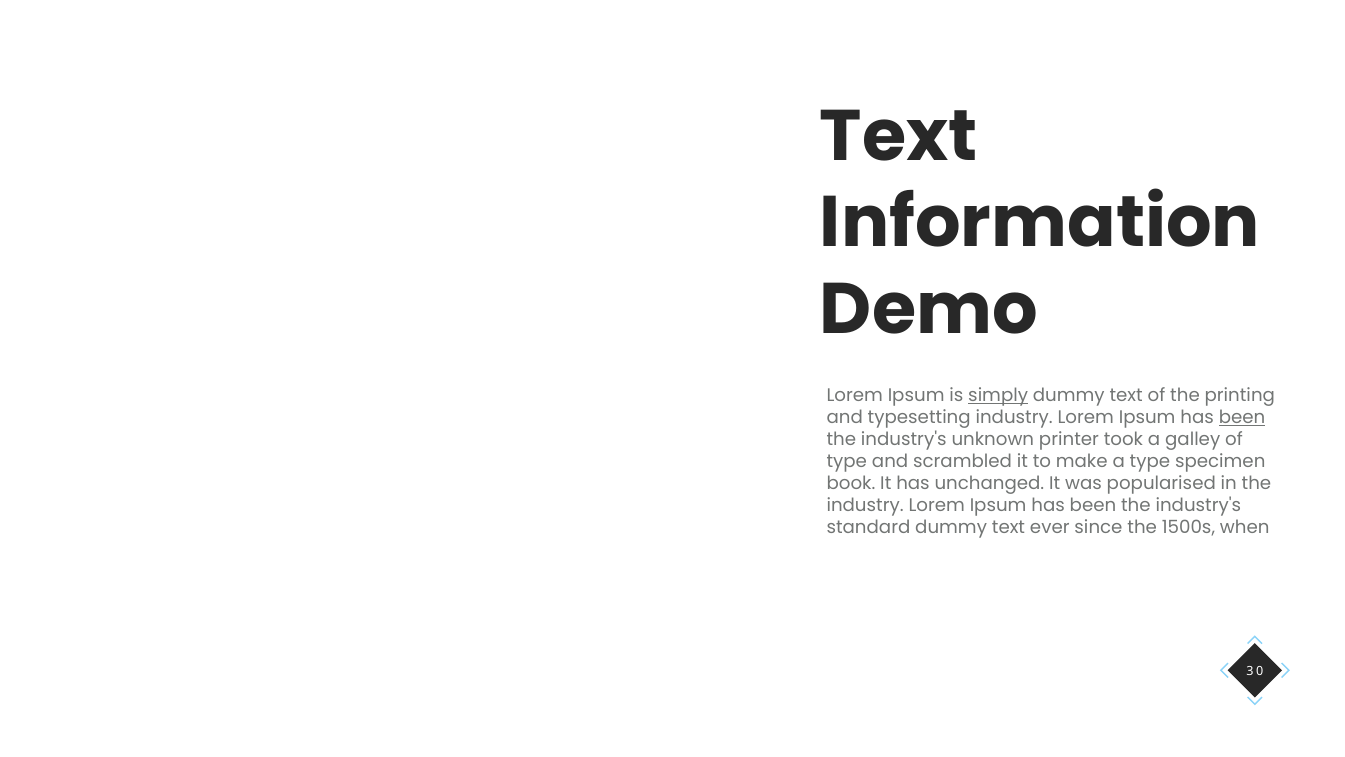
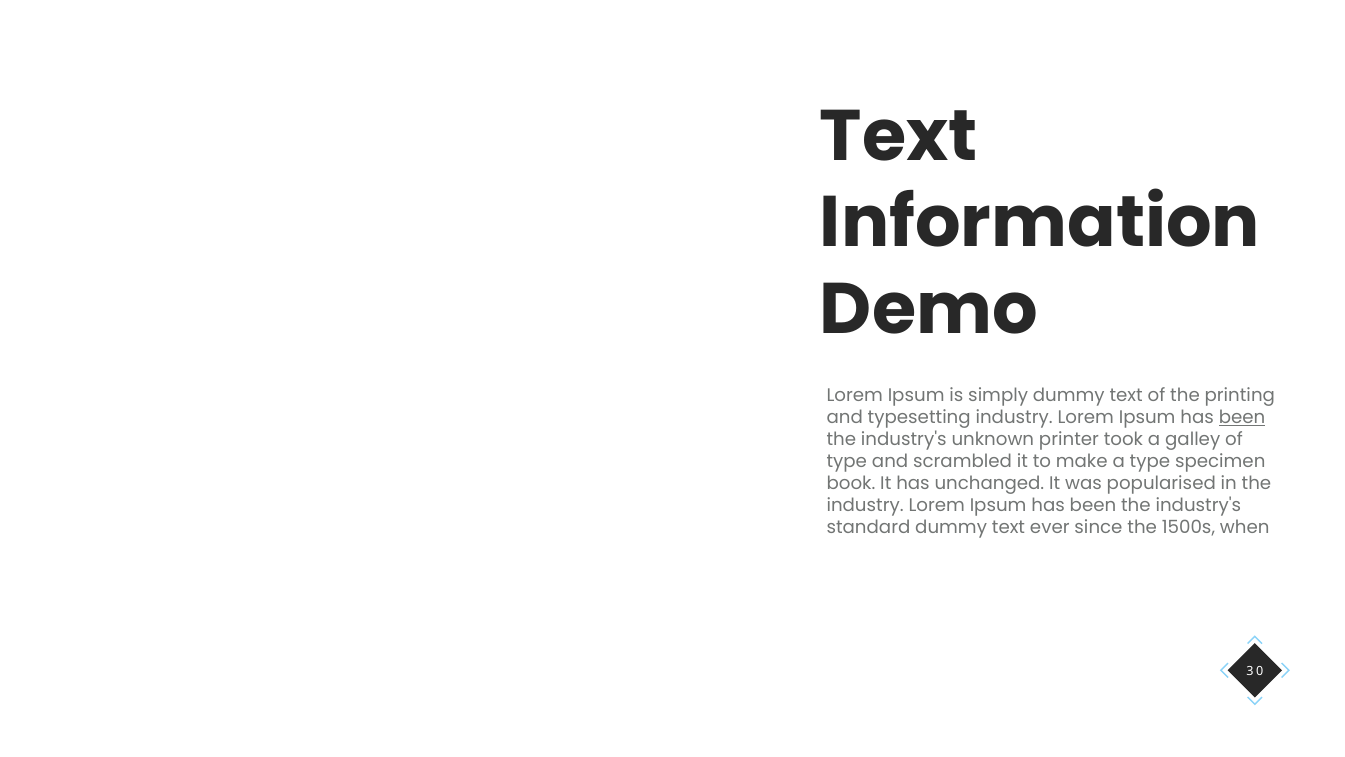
simply underline: present -> none (998, 396)
